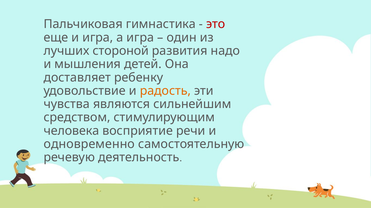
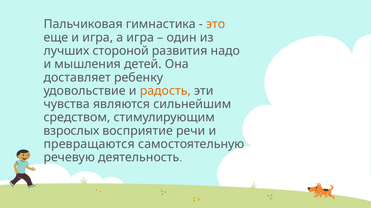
это colour: red -> orange (216, 24)
человека: человека -> взрослых (71, 131)
одновременно: одновременно -> превращаются (89, 145)
